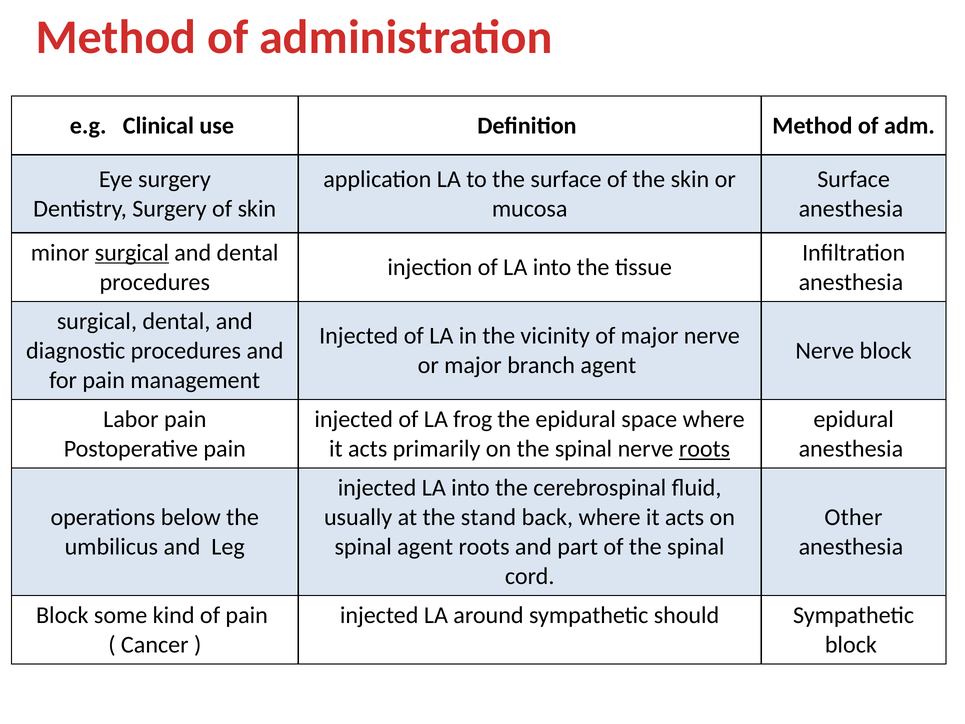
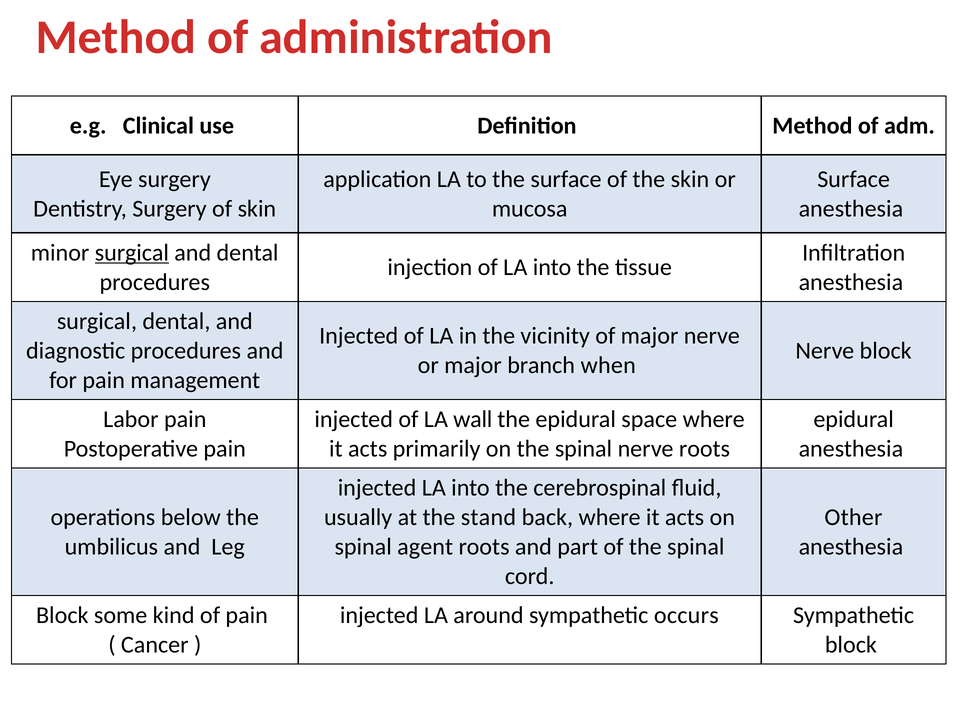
branch agent: agent -> when (608, 365)
frog: frog -> wall (473, 419)
roots underline: present -> none (704, 449)
should: should -> occurs (686, 615)
